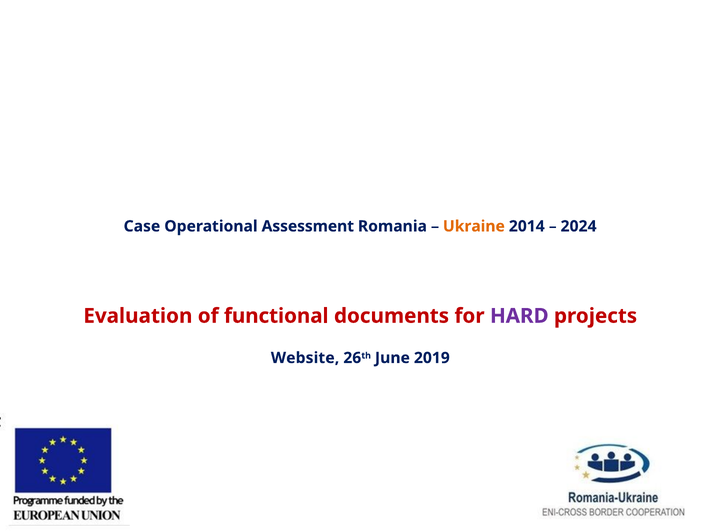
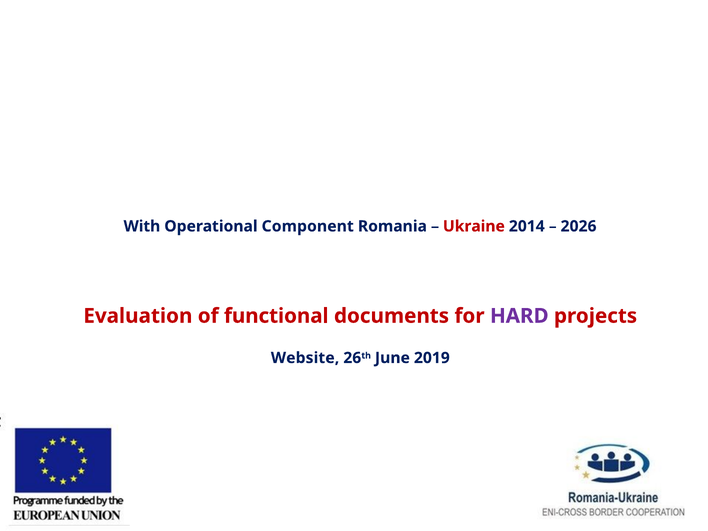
Case: Case -> With (142, 226)
Assessment: Assessment -> Component (308, 226)
Ukraine colour: orange -> red (474, 226)
2024: 2024 -> 2026 (579, 226)
